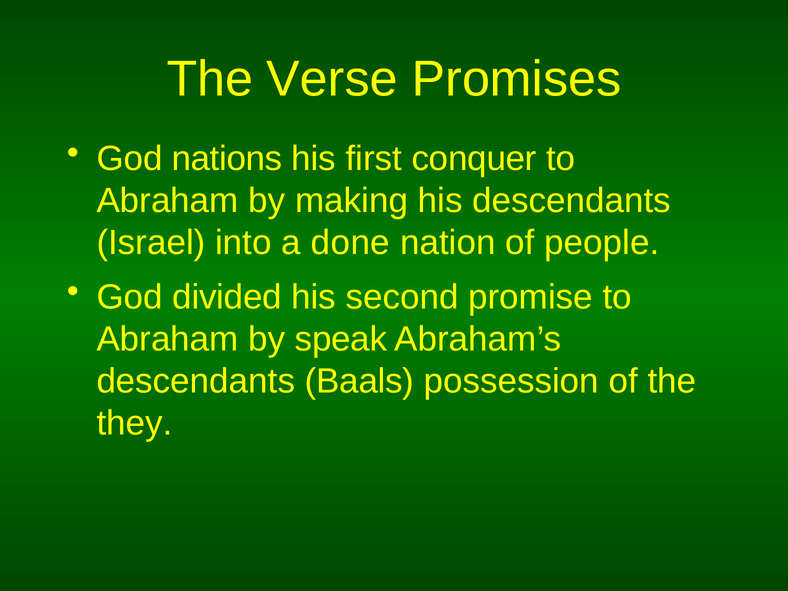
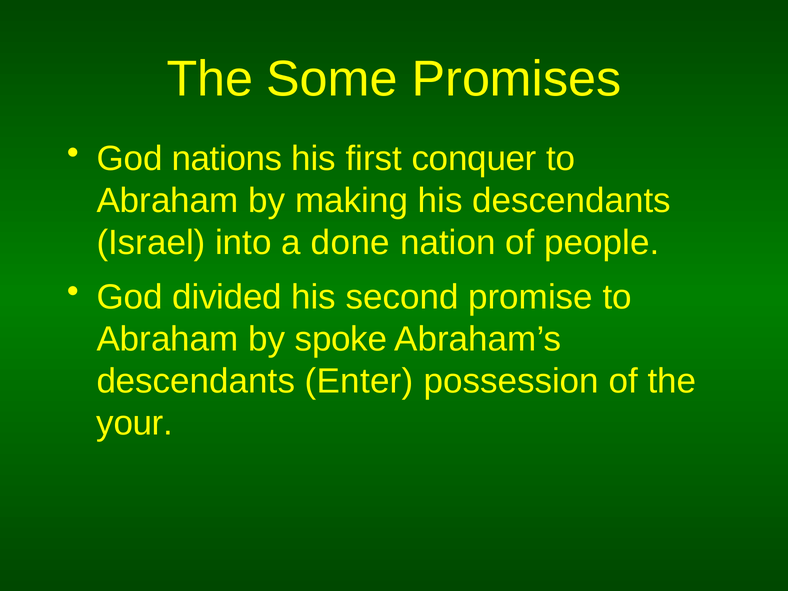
Verse: Verse -> Some (332, 79)
speak: speak -> spoke (341, 339)
Baals: Baals -> Enter (359, 381)
they: they -> your (135, 423)
